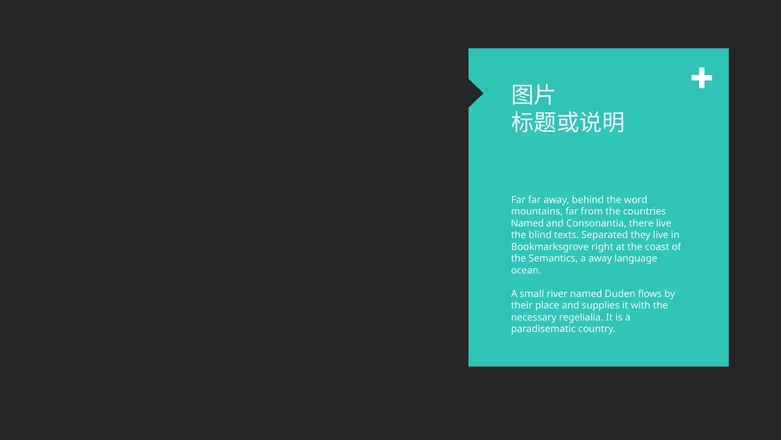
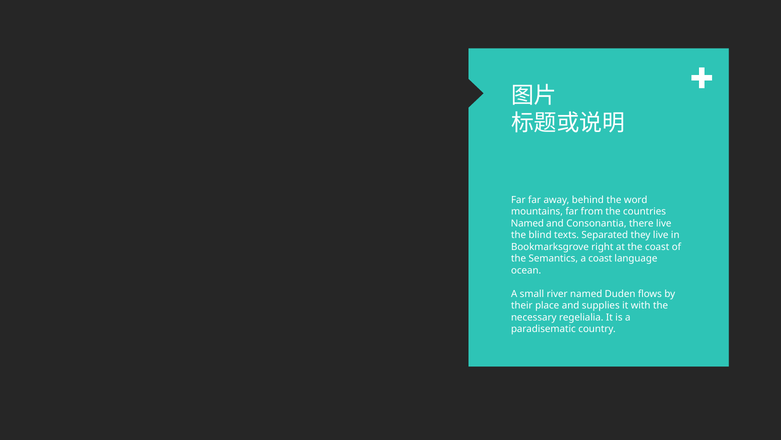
a away: away -> coast (600, 258)
